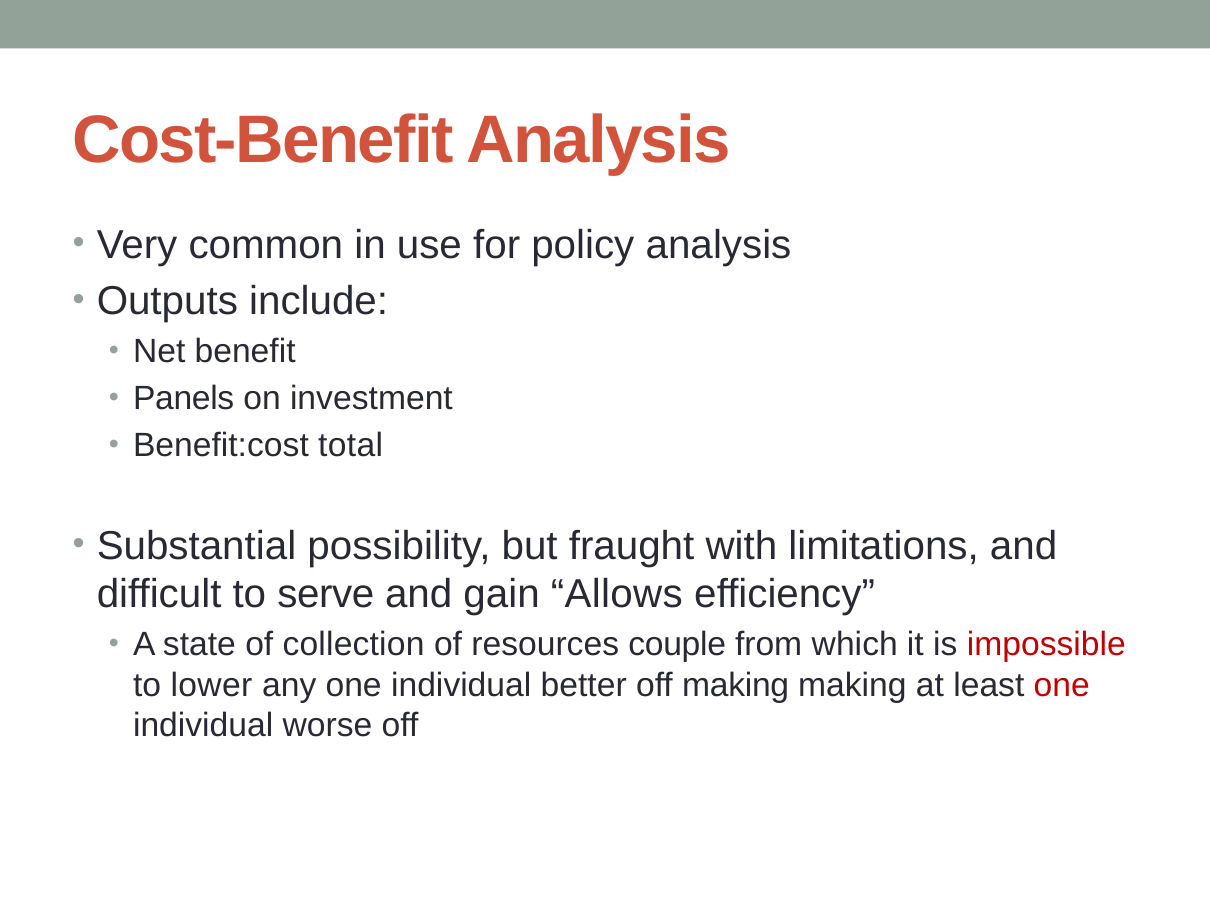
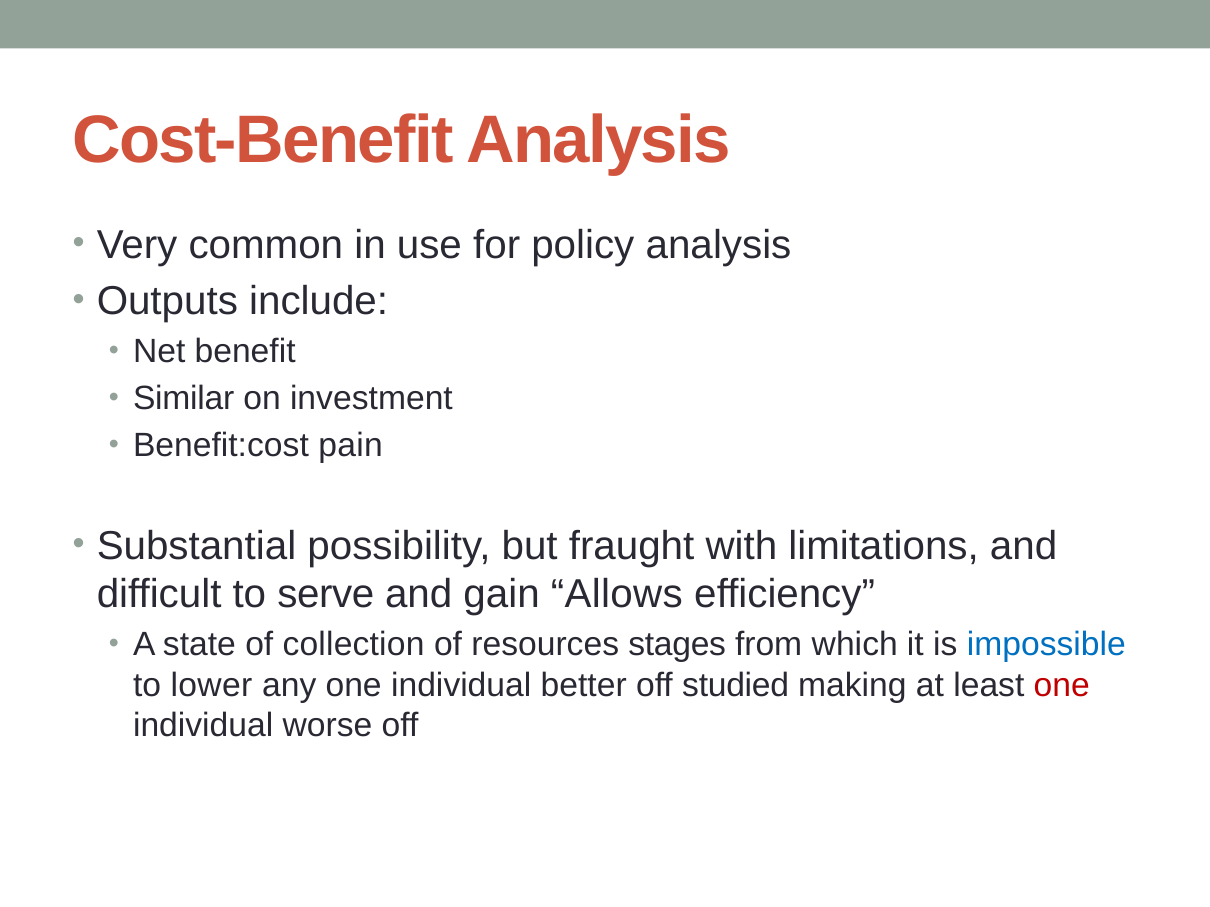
Panels: Panels -> Similar (184, 399)
total: total -> pain (351, 446)
couple: couple -> stages (677, 645)
impossible colour: red -> blue (1046, 645)
off making: making -> studied (736, 685)
